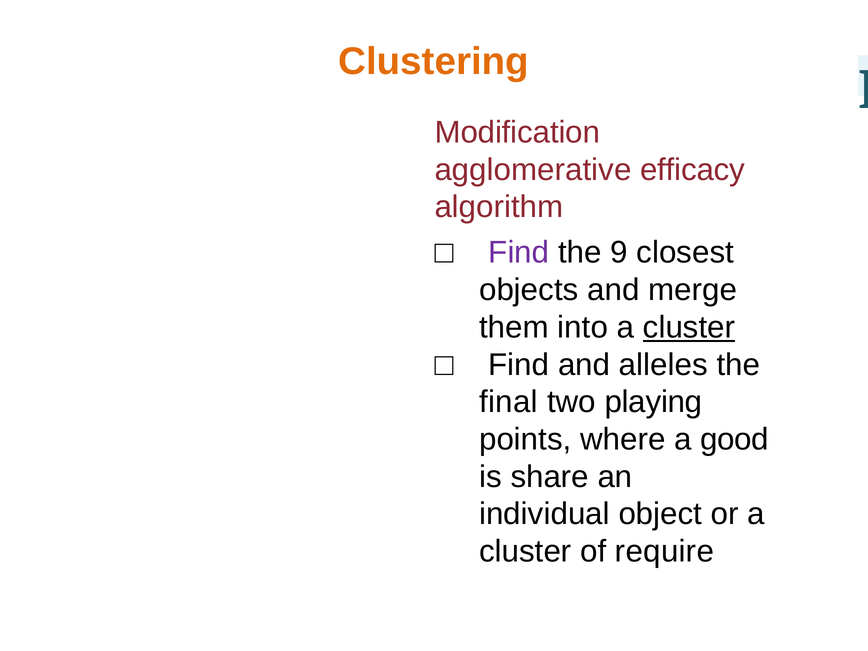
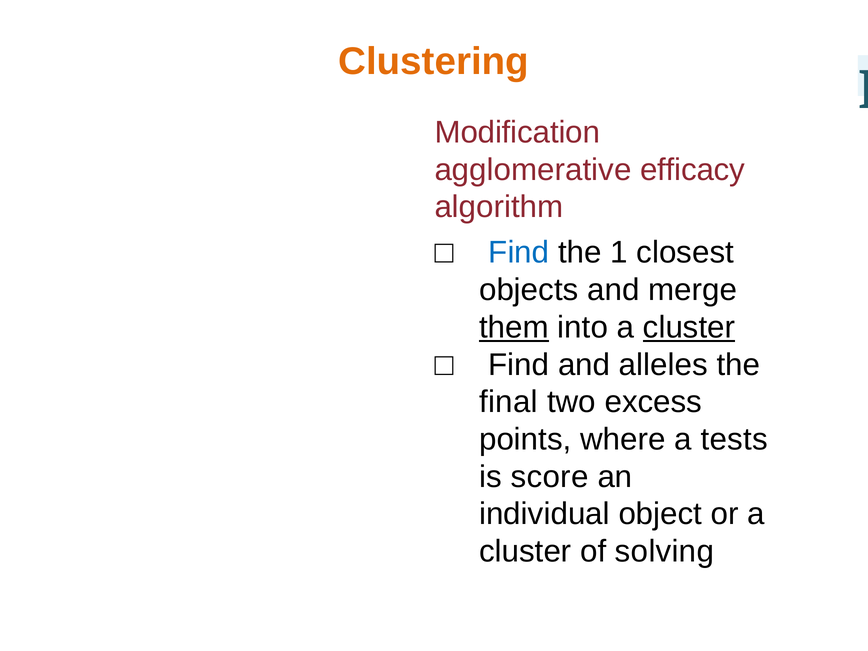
Find colour: purple -> blue (519, 252)
9: 9 -> 1 (619, 252)
them underline: none -> present (514, 327)
playing: playing -> excess (653, 402)
good: good -> tests (734, 439)
share: share -> score (550, 477)
require: require -> solving (664, 551)
